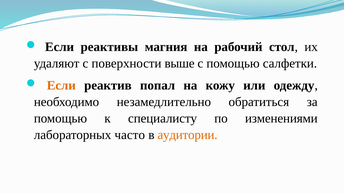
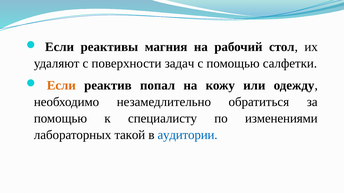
выше: выше -> задач (179, 64)
часто: часто -> такой (130, 135)
аудитории colour: orange -> blue (188, 135)
